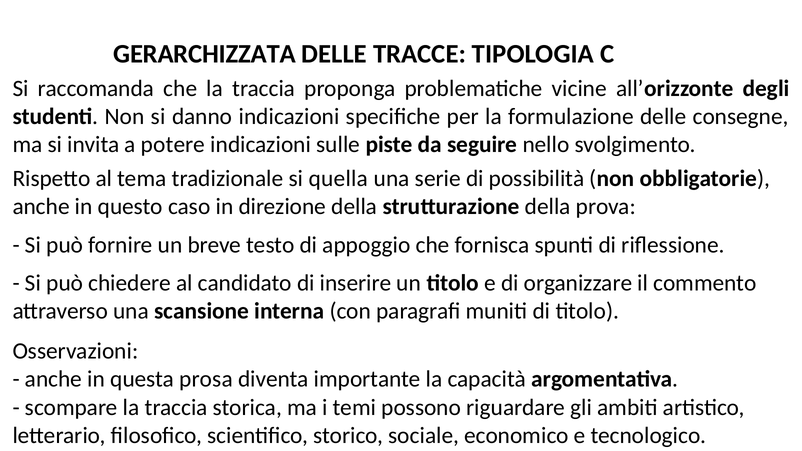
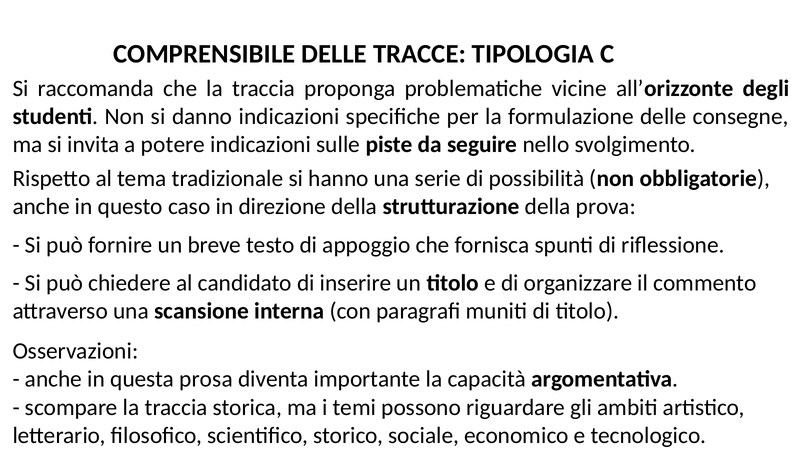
GERARCHIZZATA: GERARCHIZZATA -> COMPRENSIBILE (204, 54)
quella: quella -> hanno (339, 179)
